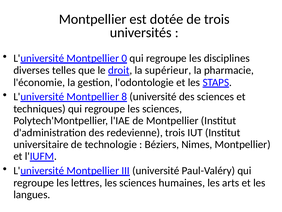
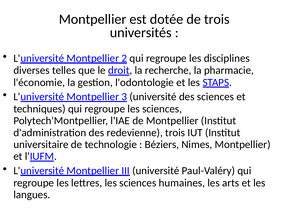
0: 0 -> 2 (124, 58)
supérieur: supérieur -> recherche (168, 70)
8: 8 -> 3 (124, 97)
